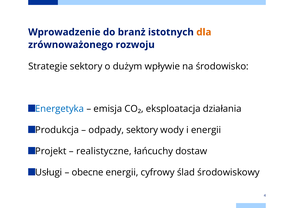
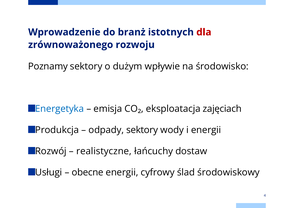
dla colour: orange -> red (204, 32)
Strategie: Strategie -> Poznamy (48, 66)
działania: działania -> zajęciach (222, 109)
Projekt: Projekt -> Rozwój (51, 151)
